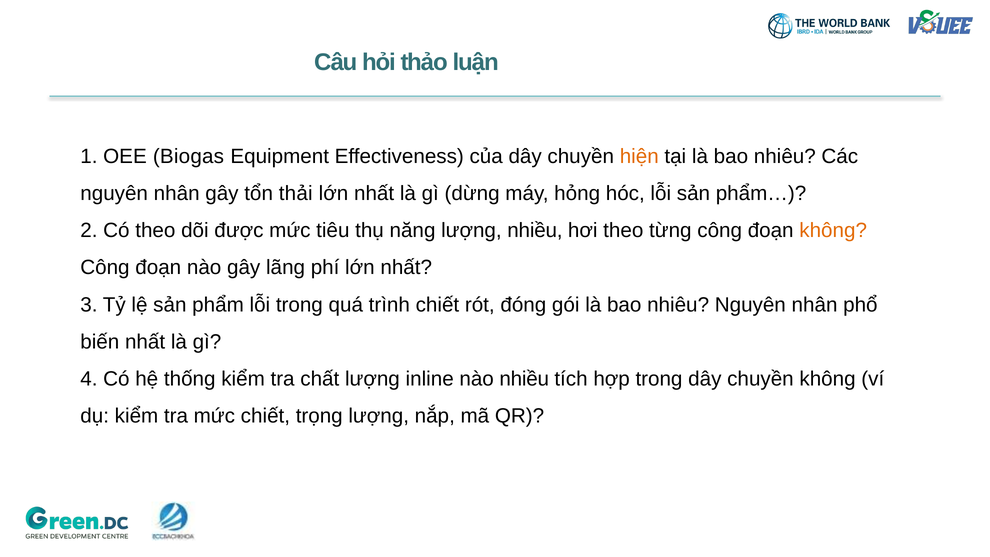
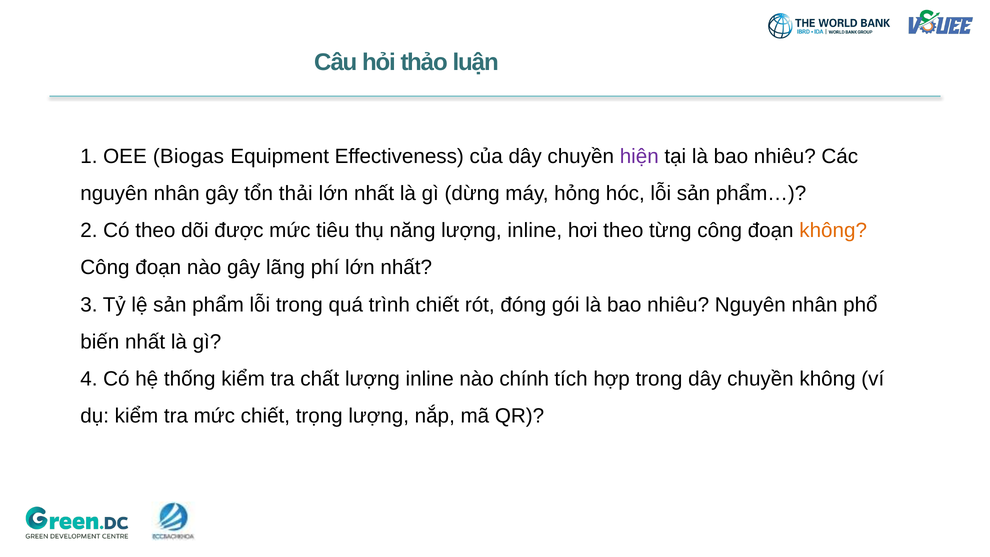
hiện colour: orange -> purple (639, 156)
năng lượng nhiều: nhiều -> inline (535, 230)
nào nhiều: nhiều -> chính (524, 379)
